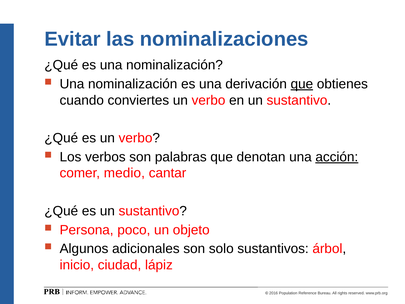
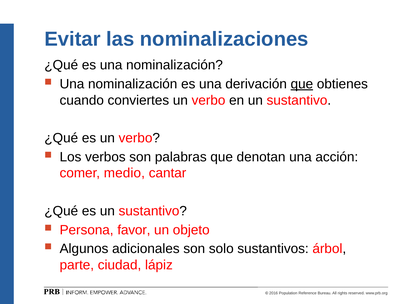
acción underline: present -> none (337, 157)
poco: poco -> favor (134, 230)
inicio: inicio -> parte (77, 265)
